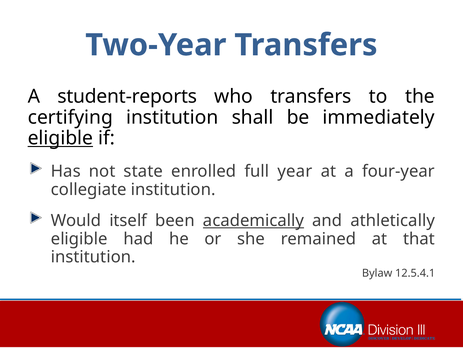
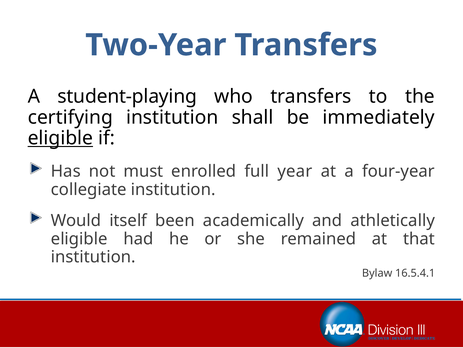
student-reports: student-reports -> student-playing (127, 96)
state: state -> must (143, 171)
academically underline: present -> none (253, 220)
12.5.4.1: 12.5.4.1 -> 16.5.4.1 (415, 273)
